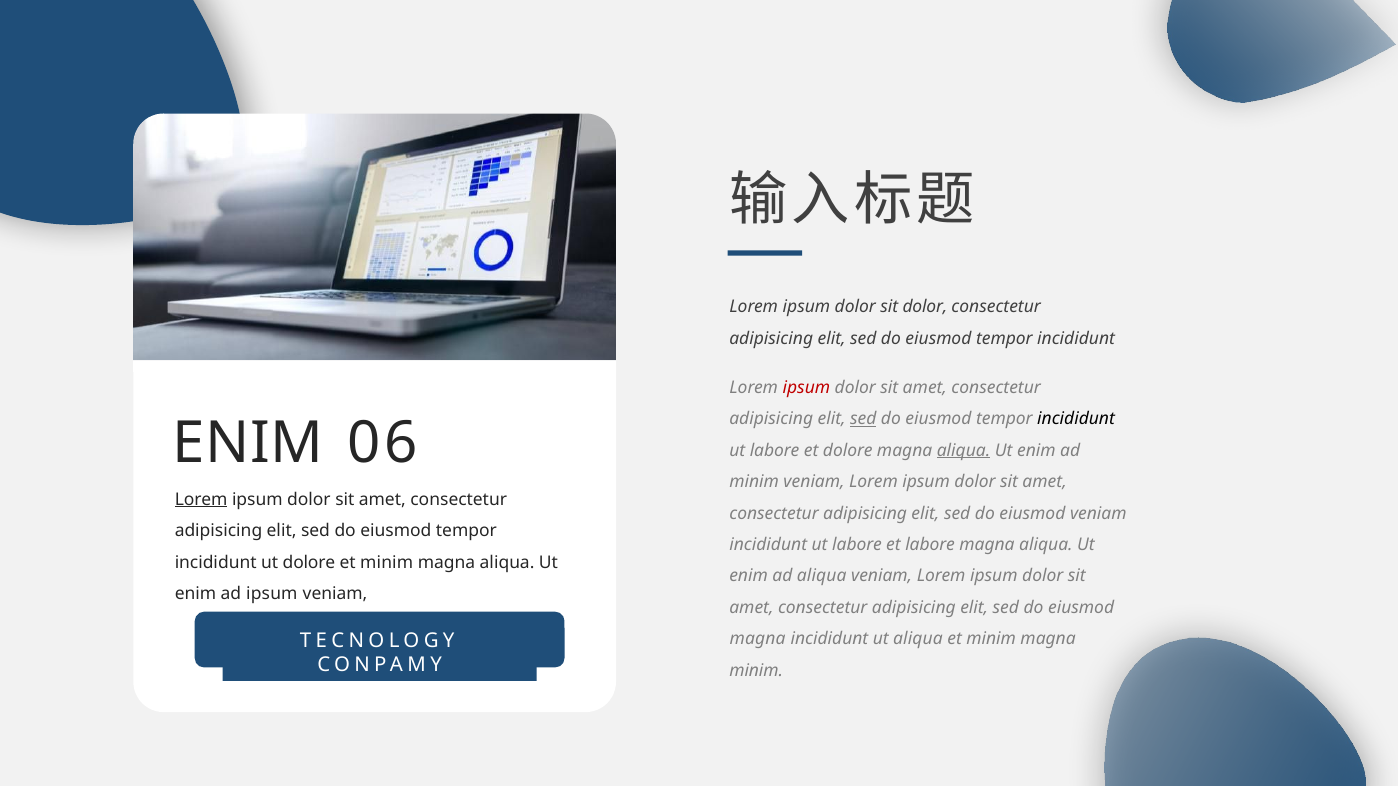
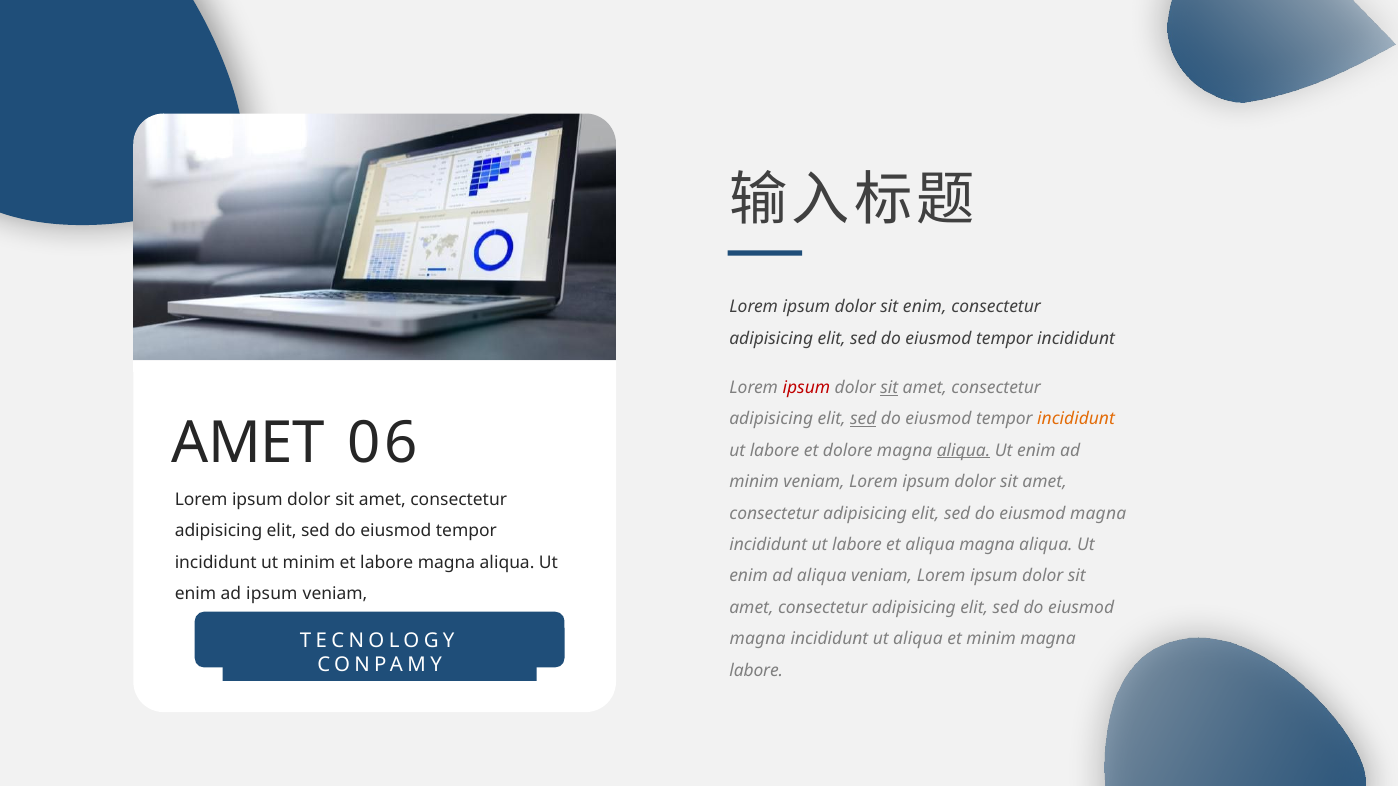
sit dolor: dolor -> enim (925, 307)
sit underline: none -> present (889, 388)
incididunt colour: black -> orange (1076, 419)
ENIM: ENIM -> AMET (248, 444)
Lorem underline: present -> none (201, 500)
veniam: veniam -> magna (1098, 514)
et labore: labore -> aliqua (930, 545)
ut dolore: dolore -> minim (309, 563)
minim: minim -> labore (387, 563)
minim: minim -> labore (756, 671)
